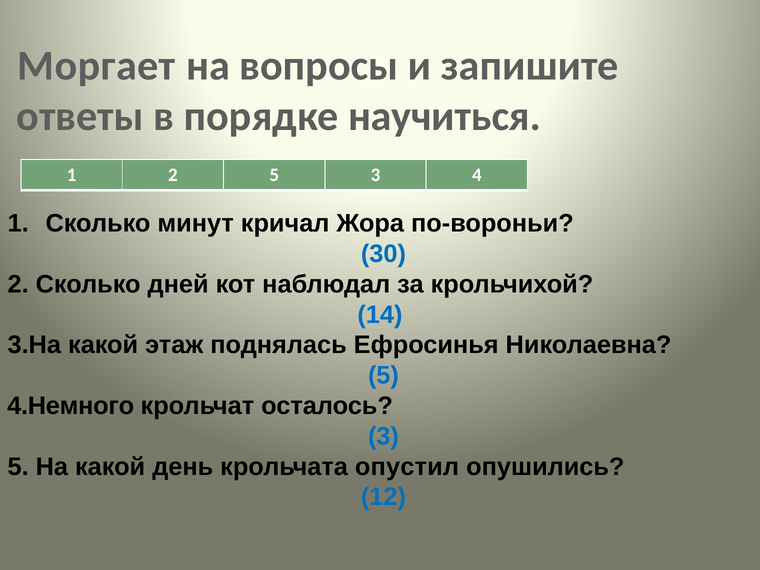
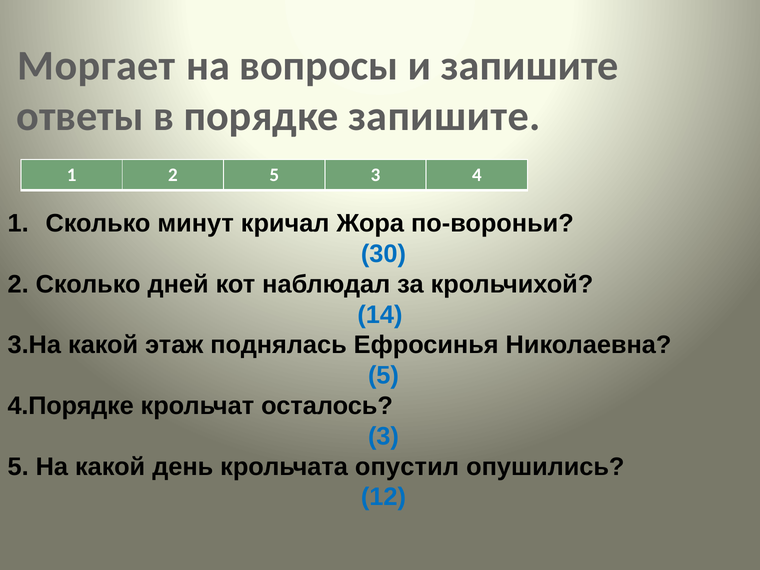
порядке научиться: научиться -> запишите (444, 116)
4.Немного: 4.Немного -> 4.Порядке (71, 406)
